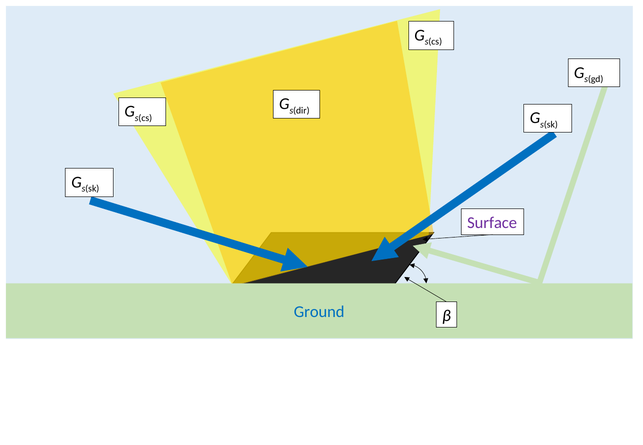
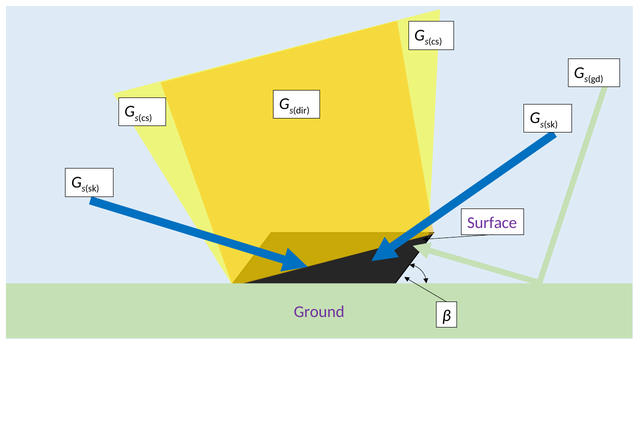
Ground colour: blue -> purple (319, 312)
